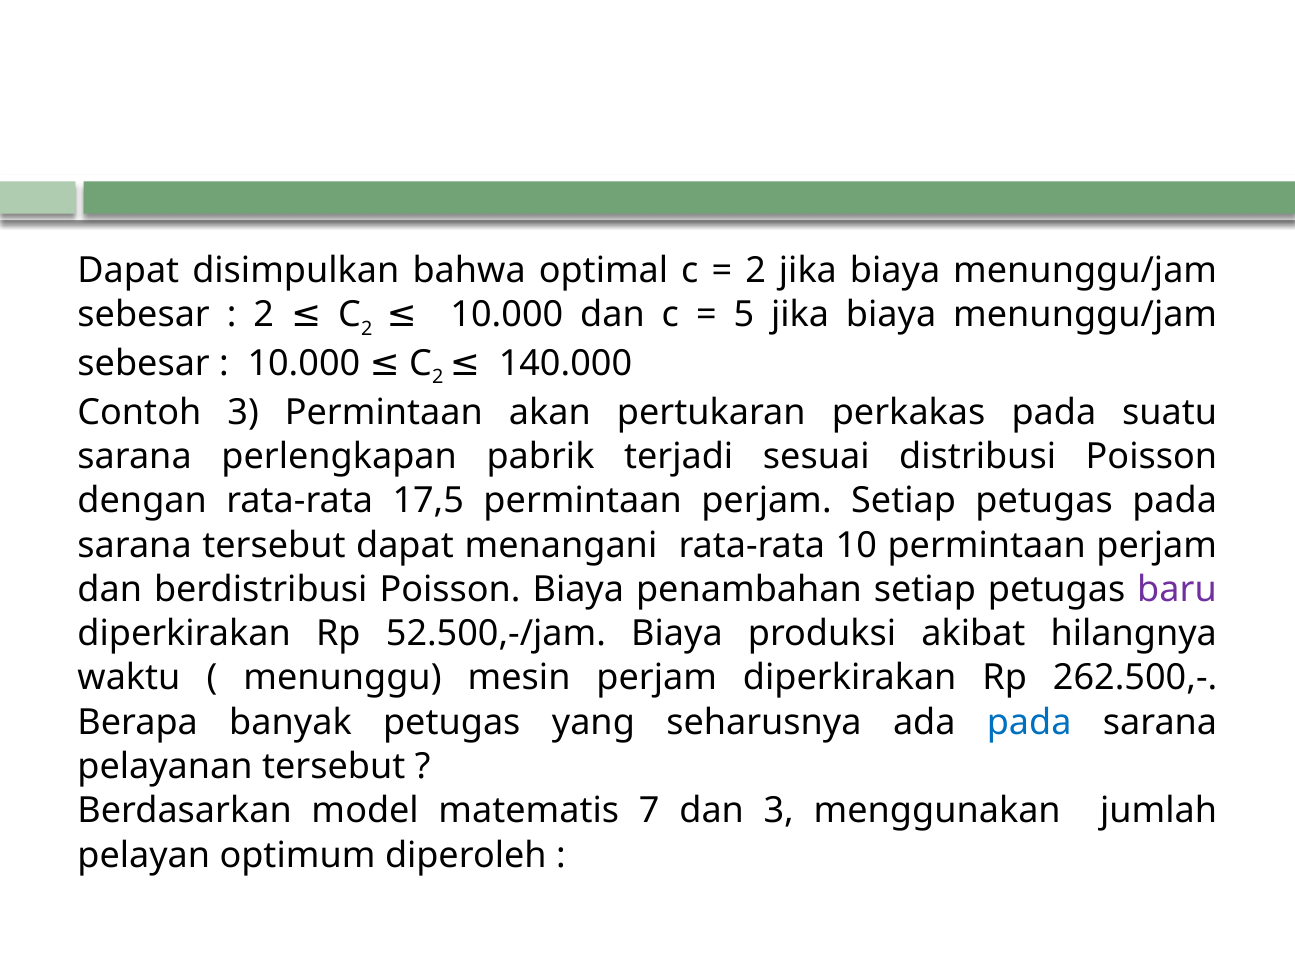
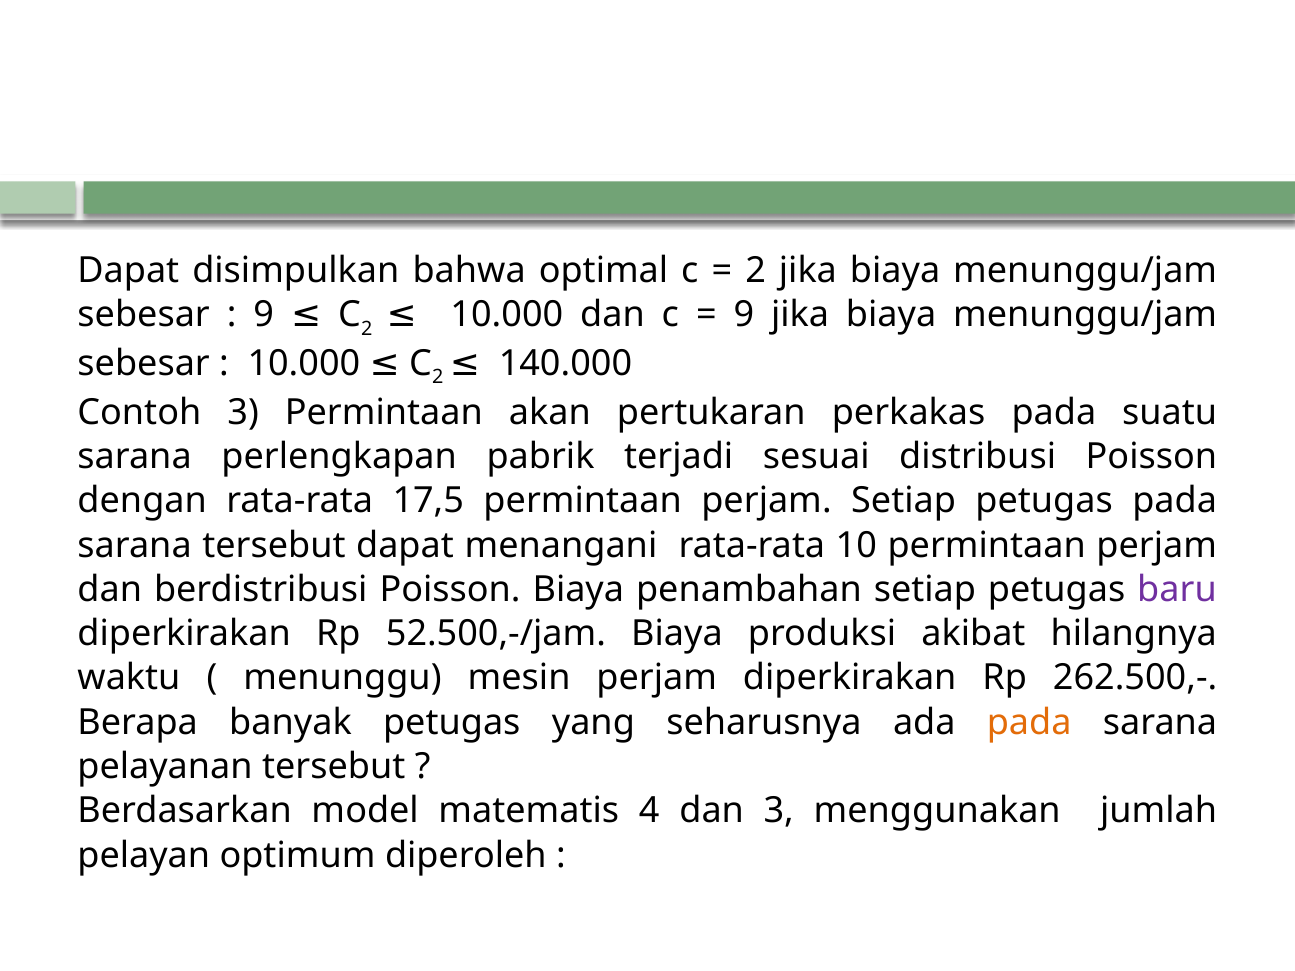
5: 5 -> 9 (744, 315)
2: 2 -> 9 (264, 315)
pada colour: blue -> orange (1029, 722)
7: 7 -> 4 (649, 811)
